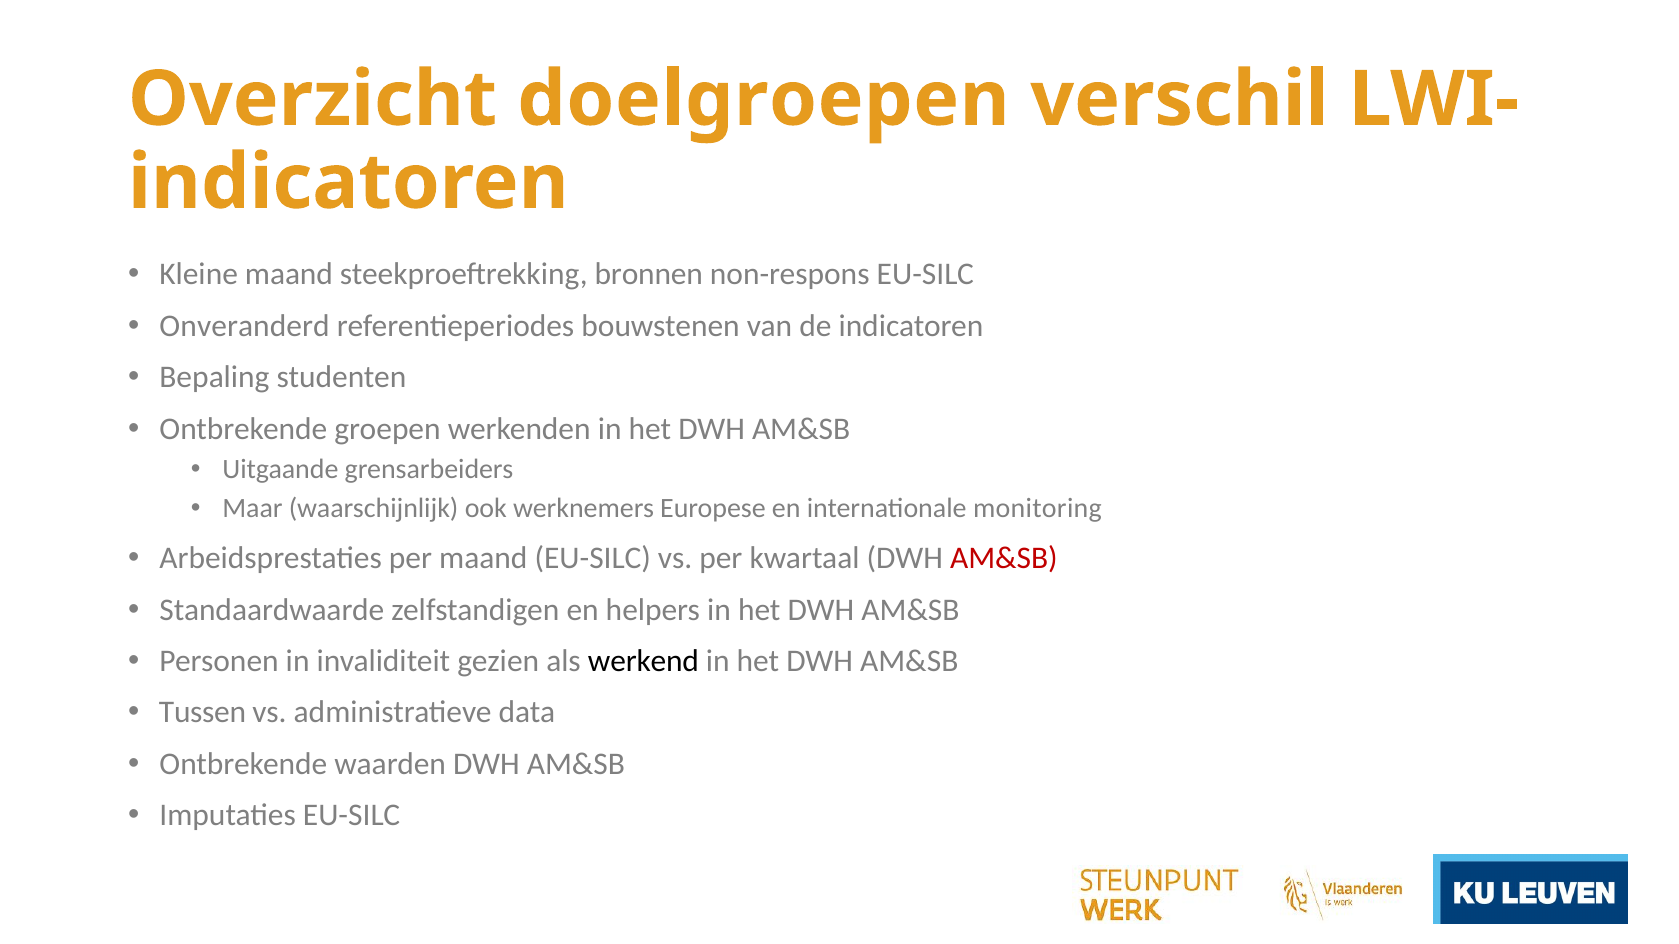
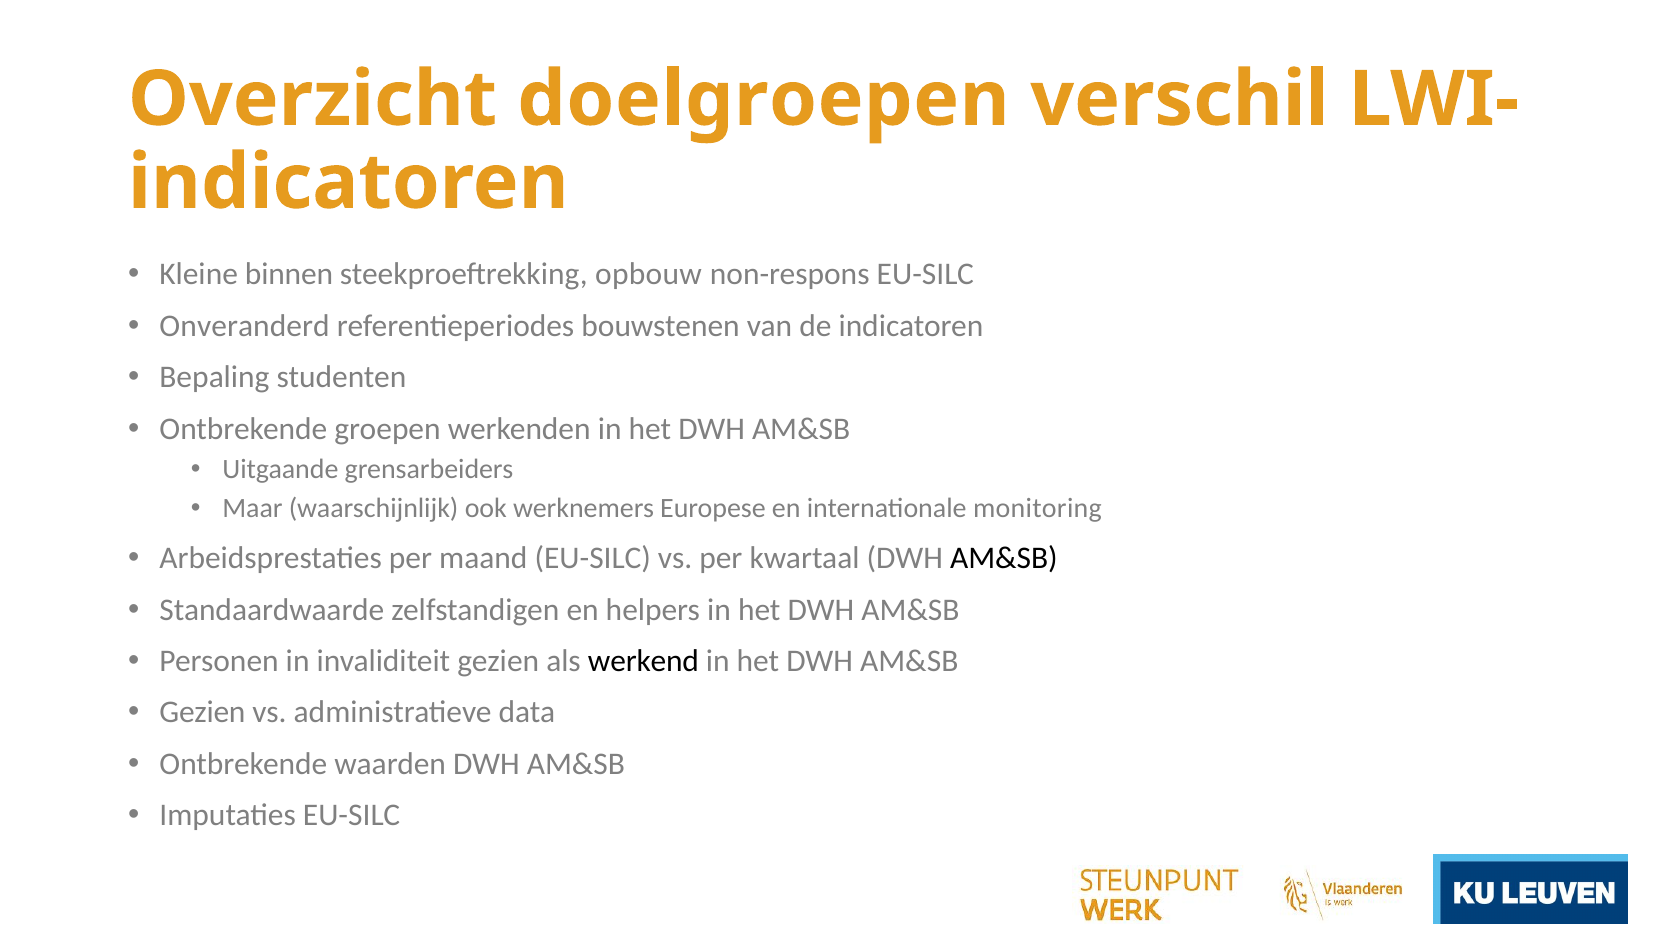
Kleine maand: maand -> binnen (289, 275)
bronnen: bronnen -> opbouw (649, 275)
AM&SB colour: red -> black (1004, 558)
Tussen: Tussen -> Gezien (202, 713)
